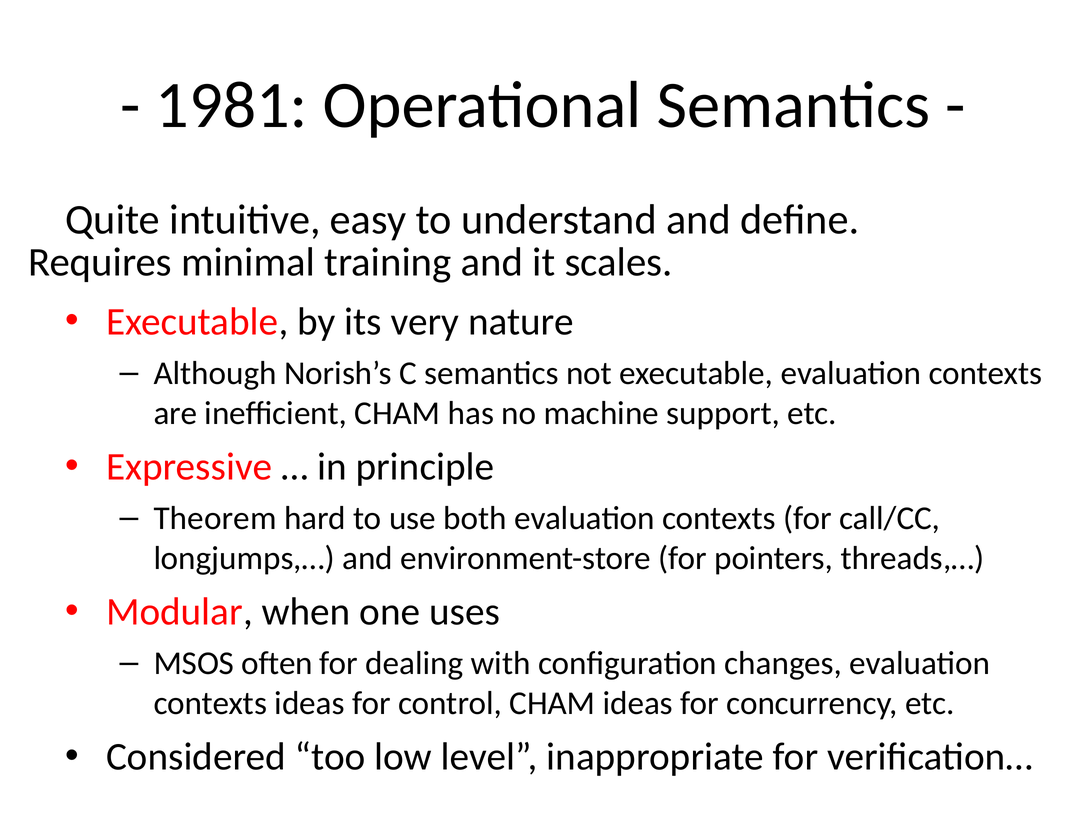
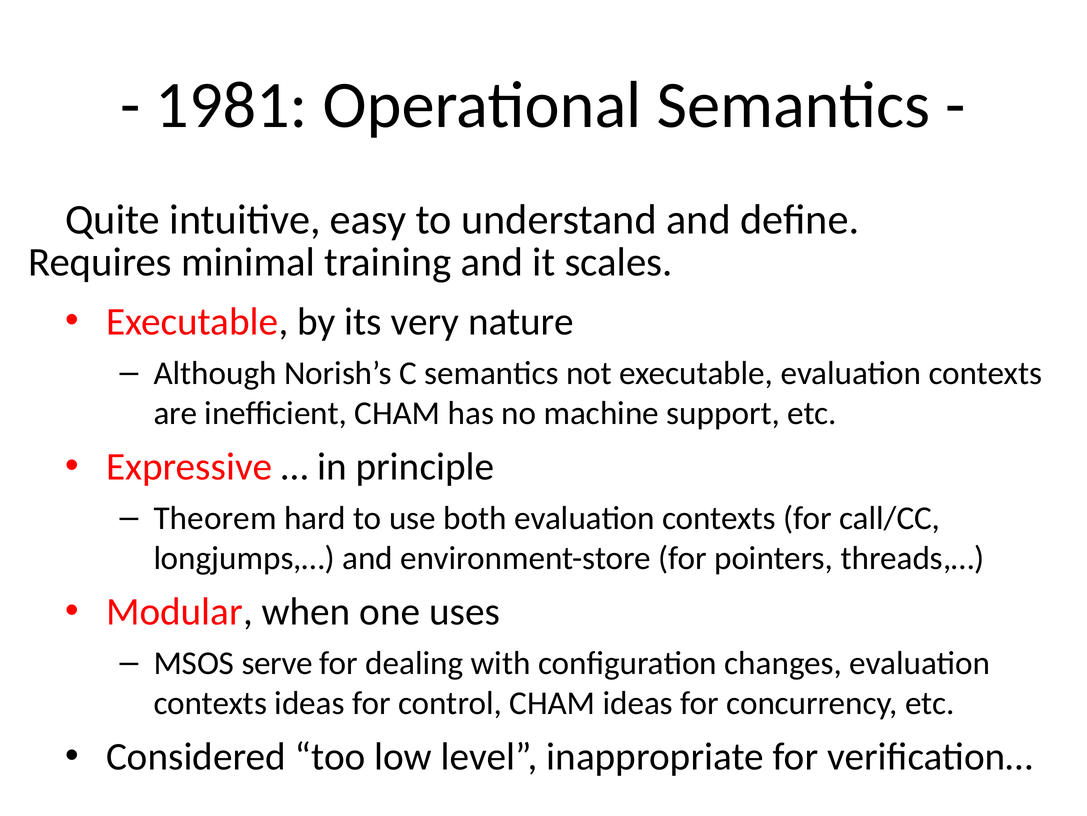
often: often -> serve (277, 663)
